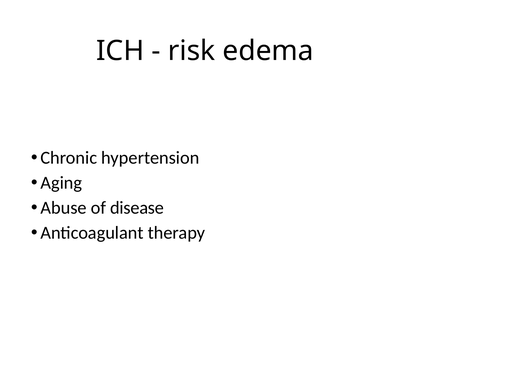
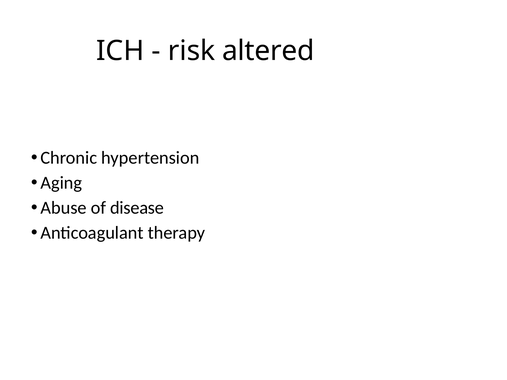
edema: edema -> altered (268, 51)
